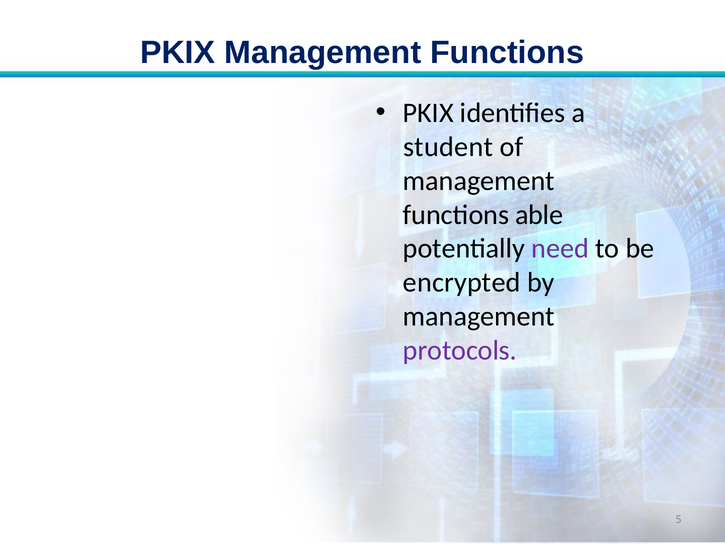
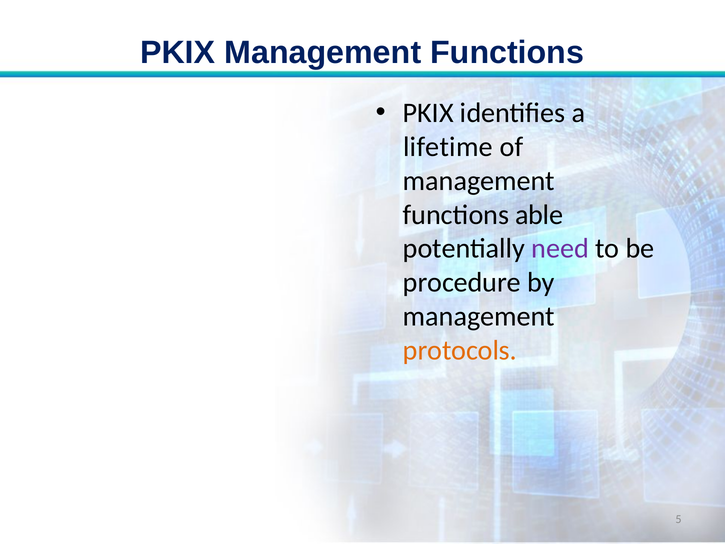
student: student -> lifetime (448, 147)
encrypted: encrypted -> procedure (462, 282)
protocols colour: purple -> orange (460, 350)
